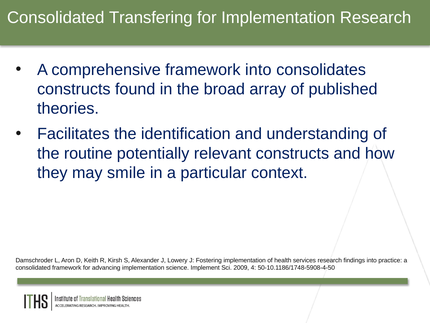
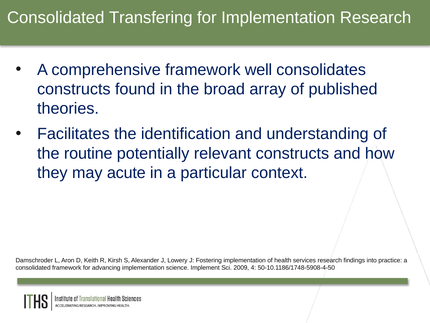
framework into: into -> well (258, 70)
smile: smile -> acute (126, 173)
